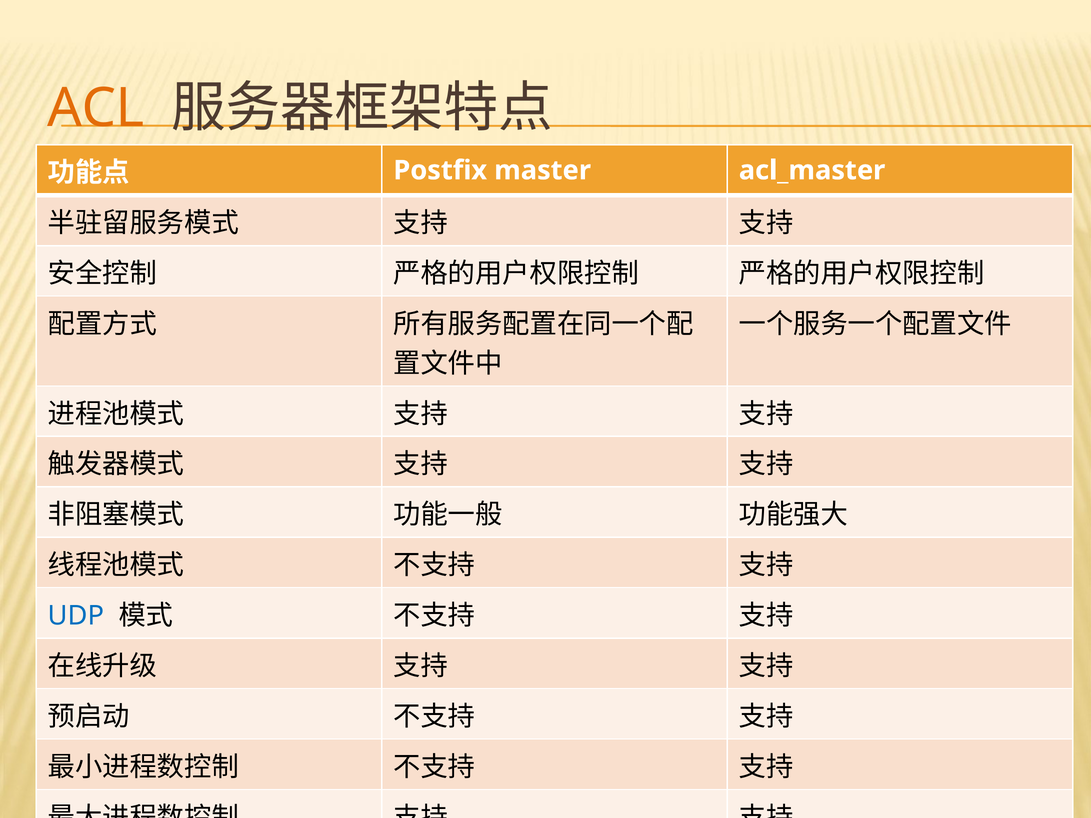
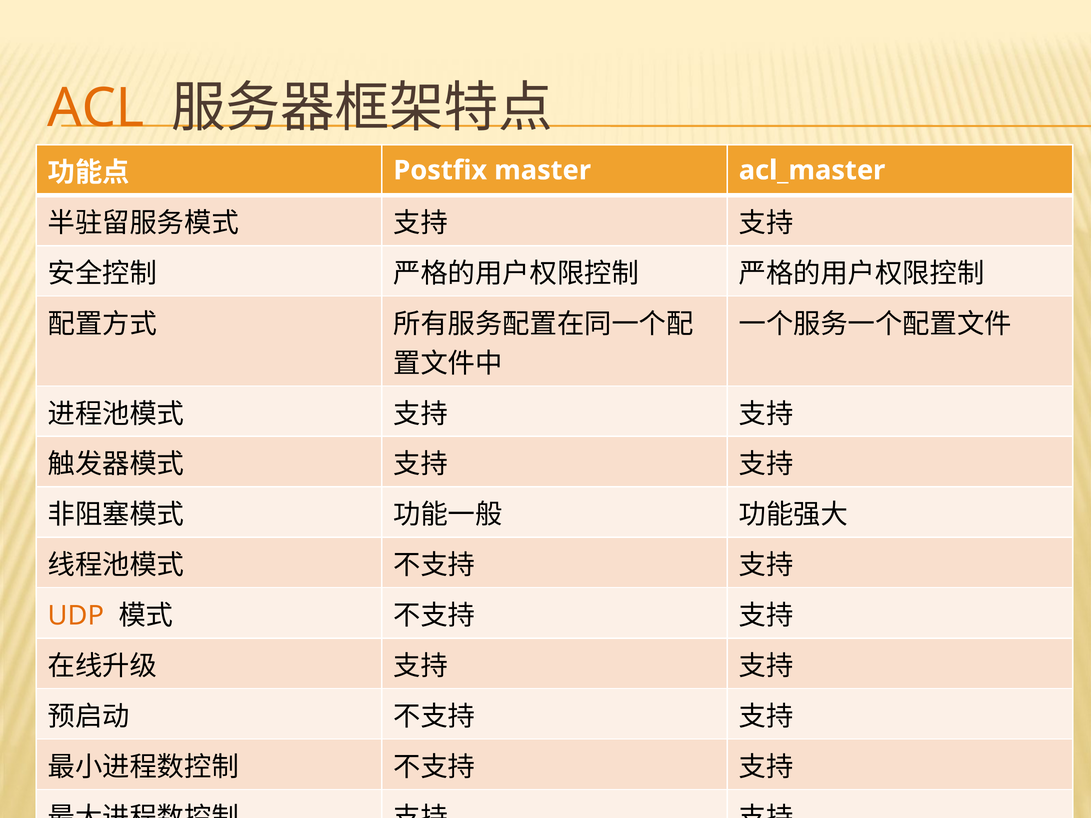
UDP colour: blue -> orange (76, 616)
